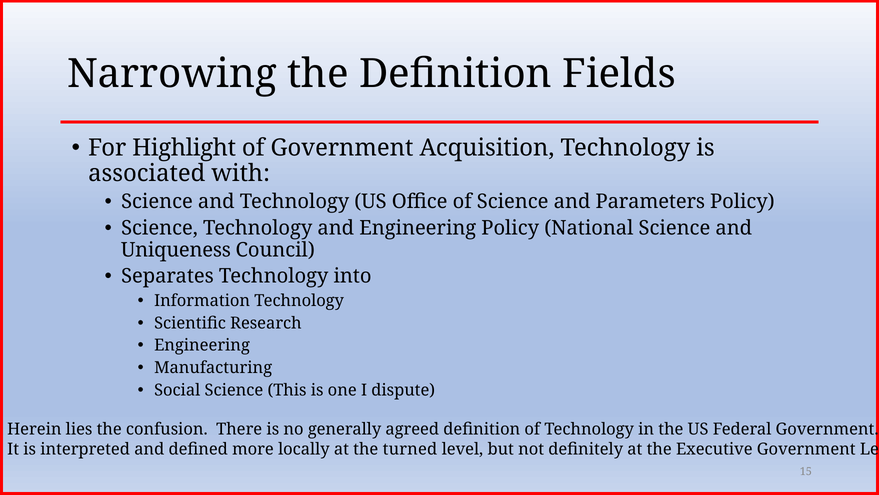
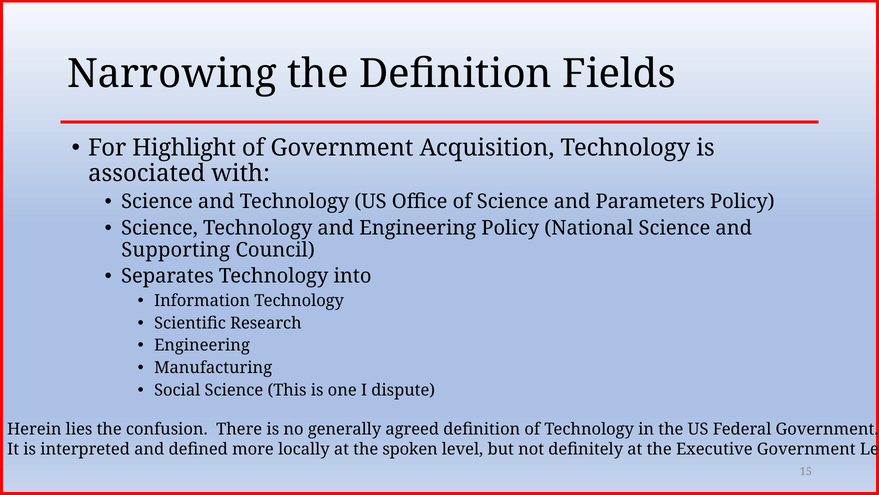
Uniqueness: Uniqueness -> Supporting (176, 250)
turned: turned -> spoken (410, 449)
